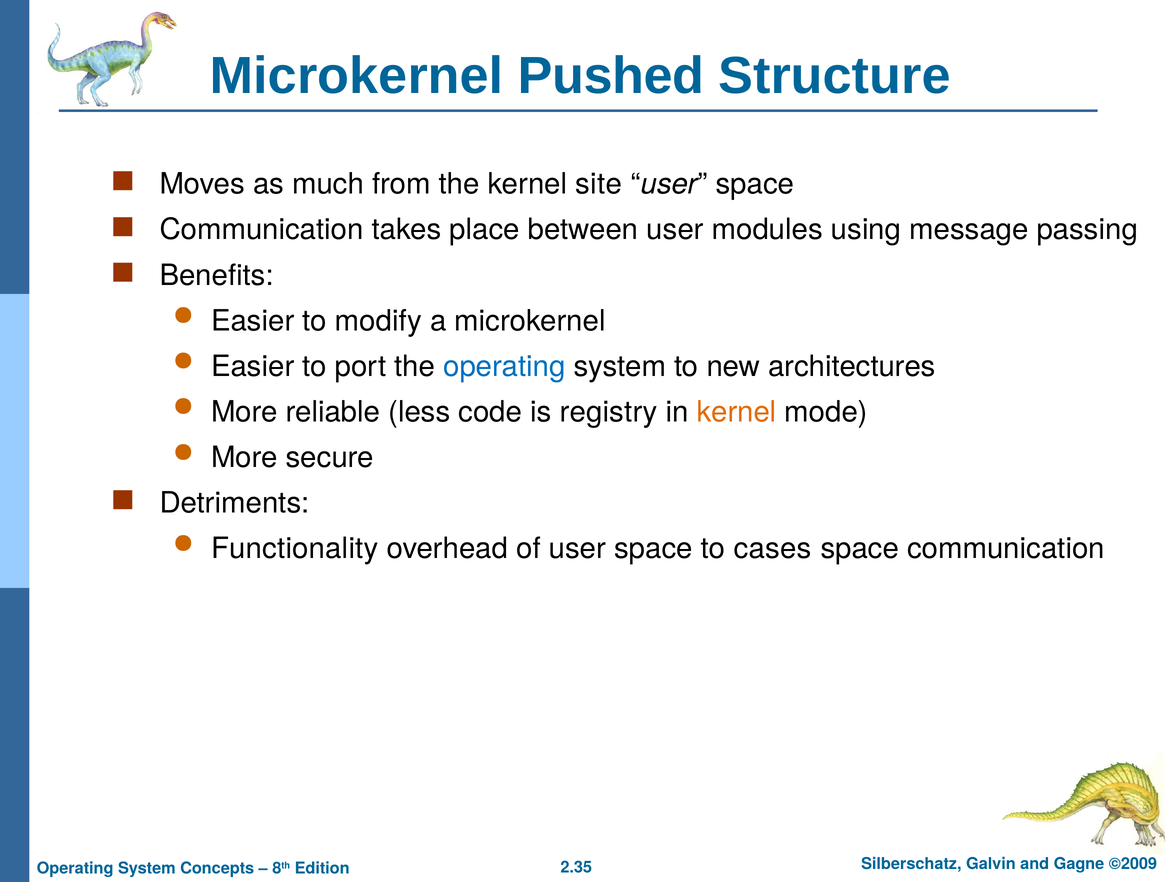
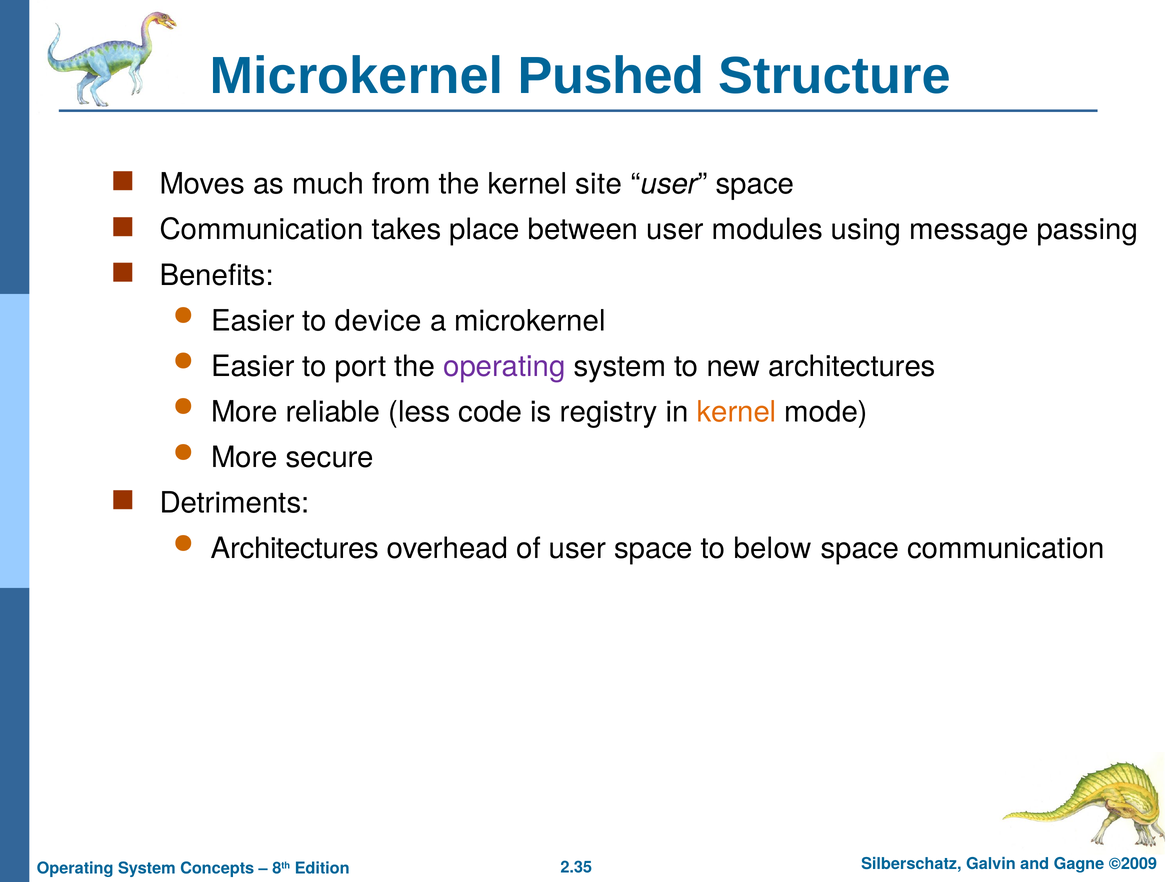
modify: modify -> device (378, 321)
operating colour: blue -> purple (504, 366)
Functionality: Functionality -> Architectures (295, 549)
cases: cases -> below (773, 549)
